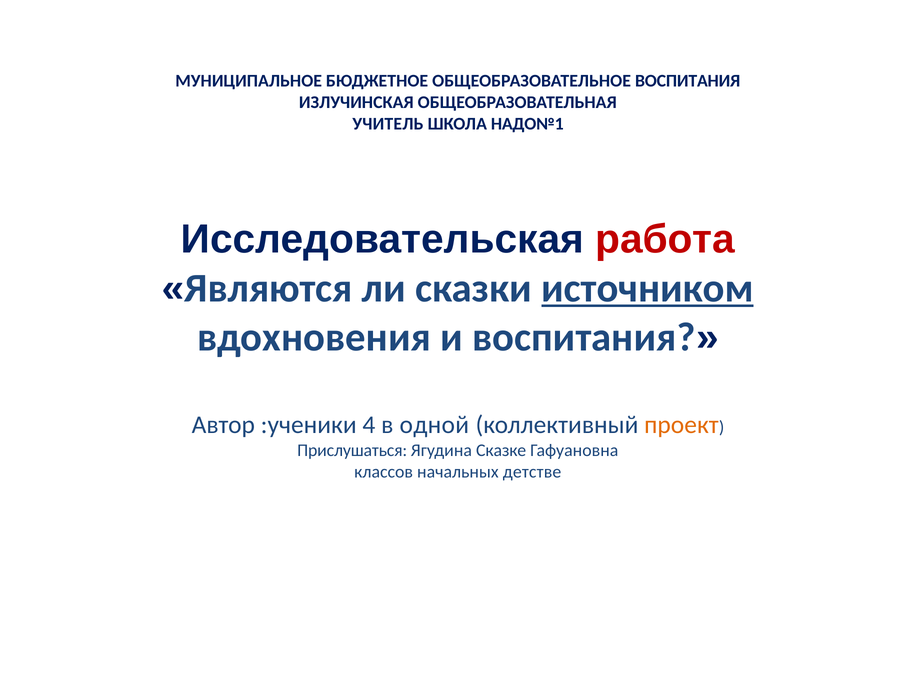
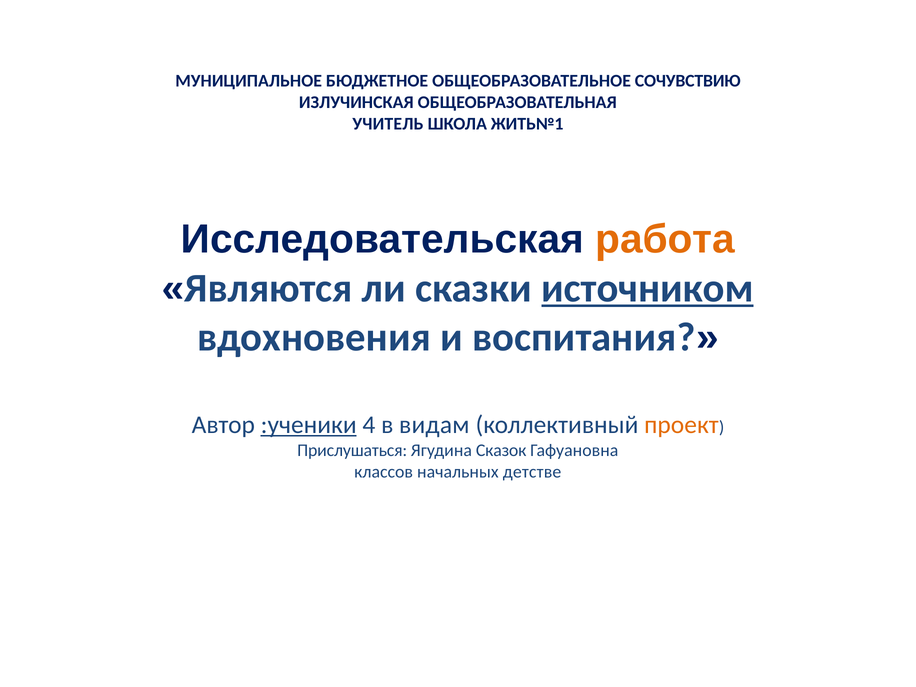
ОБЩЕОБРАЗОВАТЕЛЬНОЕ ВОСПИТАНИЯ: ВОСПИТАНИЯ -> СОЧУВСТВИЮ (688, 81)
НАДО№1: НАДО№1 -> ЖИТЬ№1 (527, 124)
работа colour: red -> orange (665, 239)
:ученики underline: none -> present (309, 425)
одной: одной -> видам (434, 425)
Сказке: Сказке -> Сказок (501, 450)
